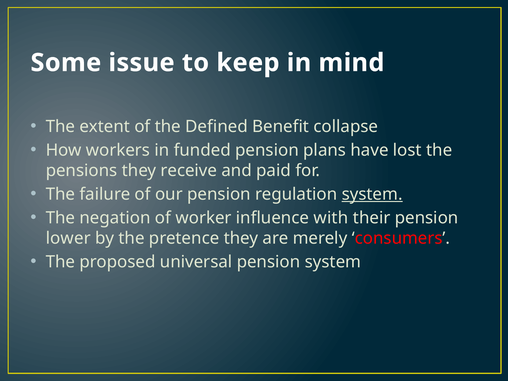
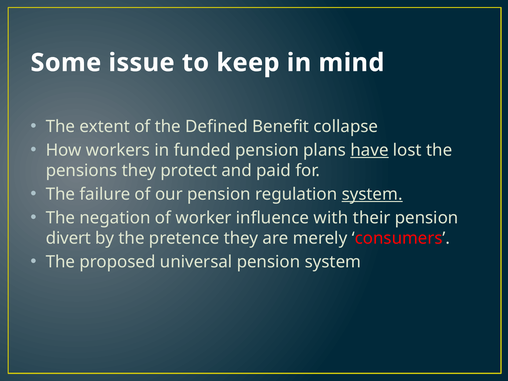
have underline: none -> present (370, 150)
receive: receive -> protect (189, 171)
lower: lower -> divert (68, 238)
